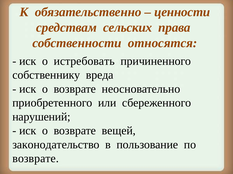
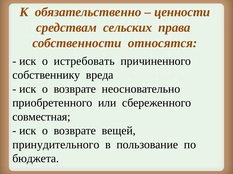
нарушений: нарушений -> совместная (41, 117)
законодательство: законодательство -> принудительного (56, 145)
возврате: возврате -> бюджета (36, 159)
